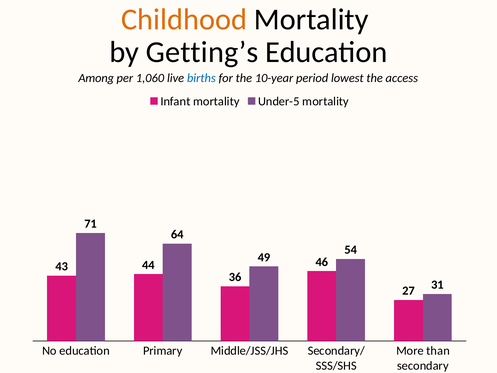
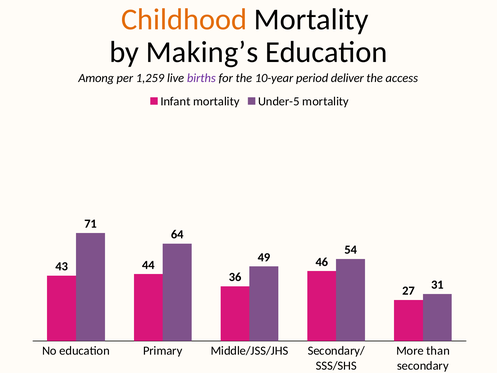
Getting’s: Getting’s -> Making’s (202, 52)
1,060: 1,060 -> 1,259 (150, 78)
births colour: blue -> purple (201, 78)
lowest: lowest -> deliver (347, 78)
